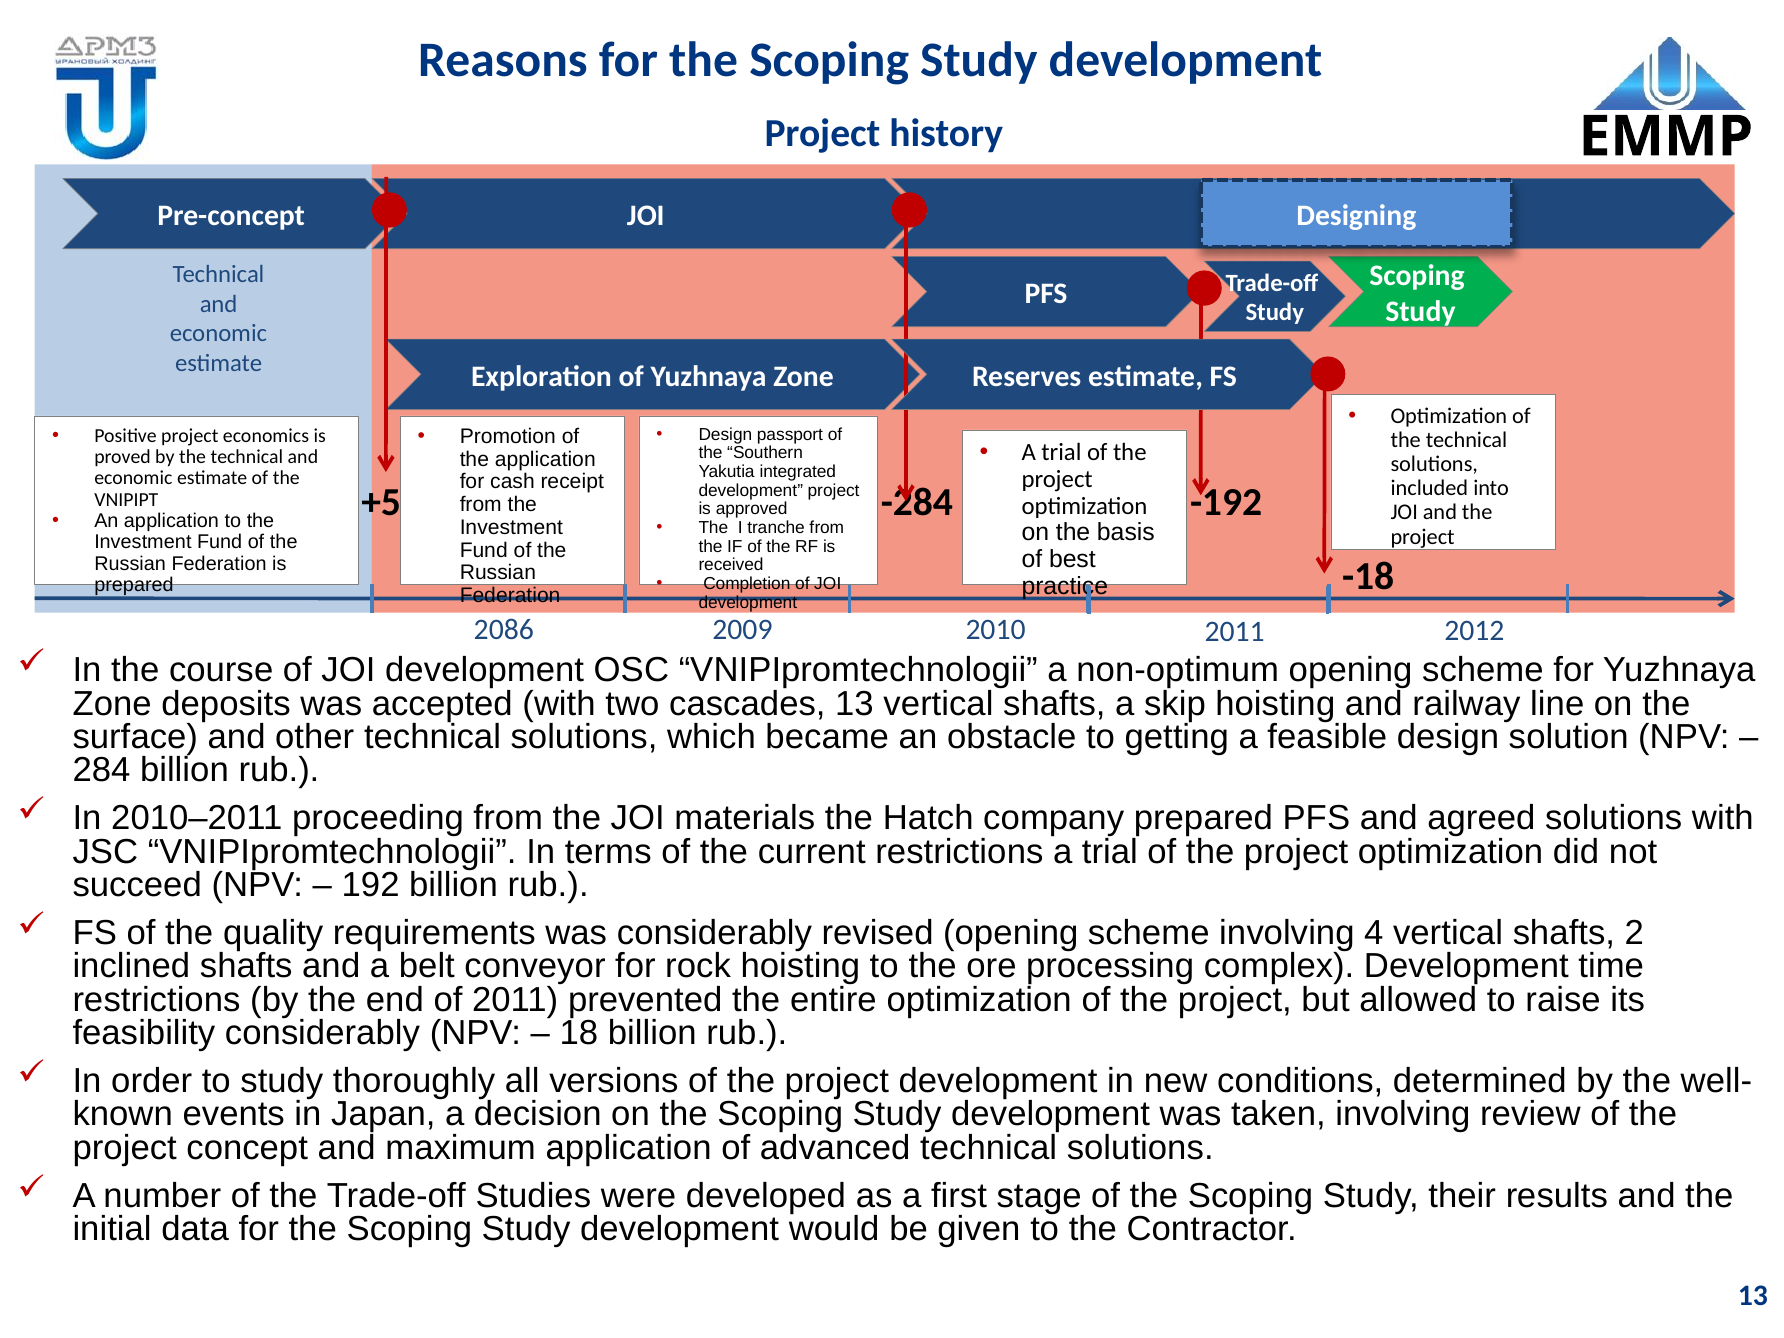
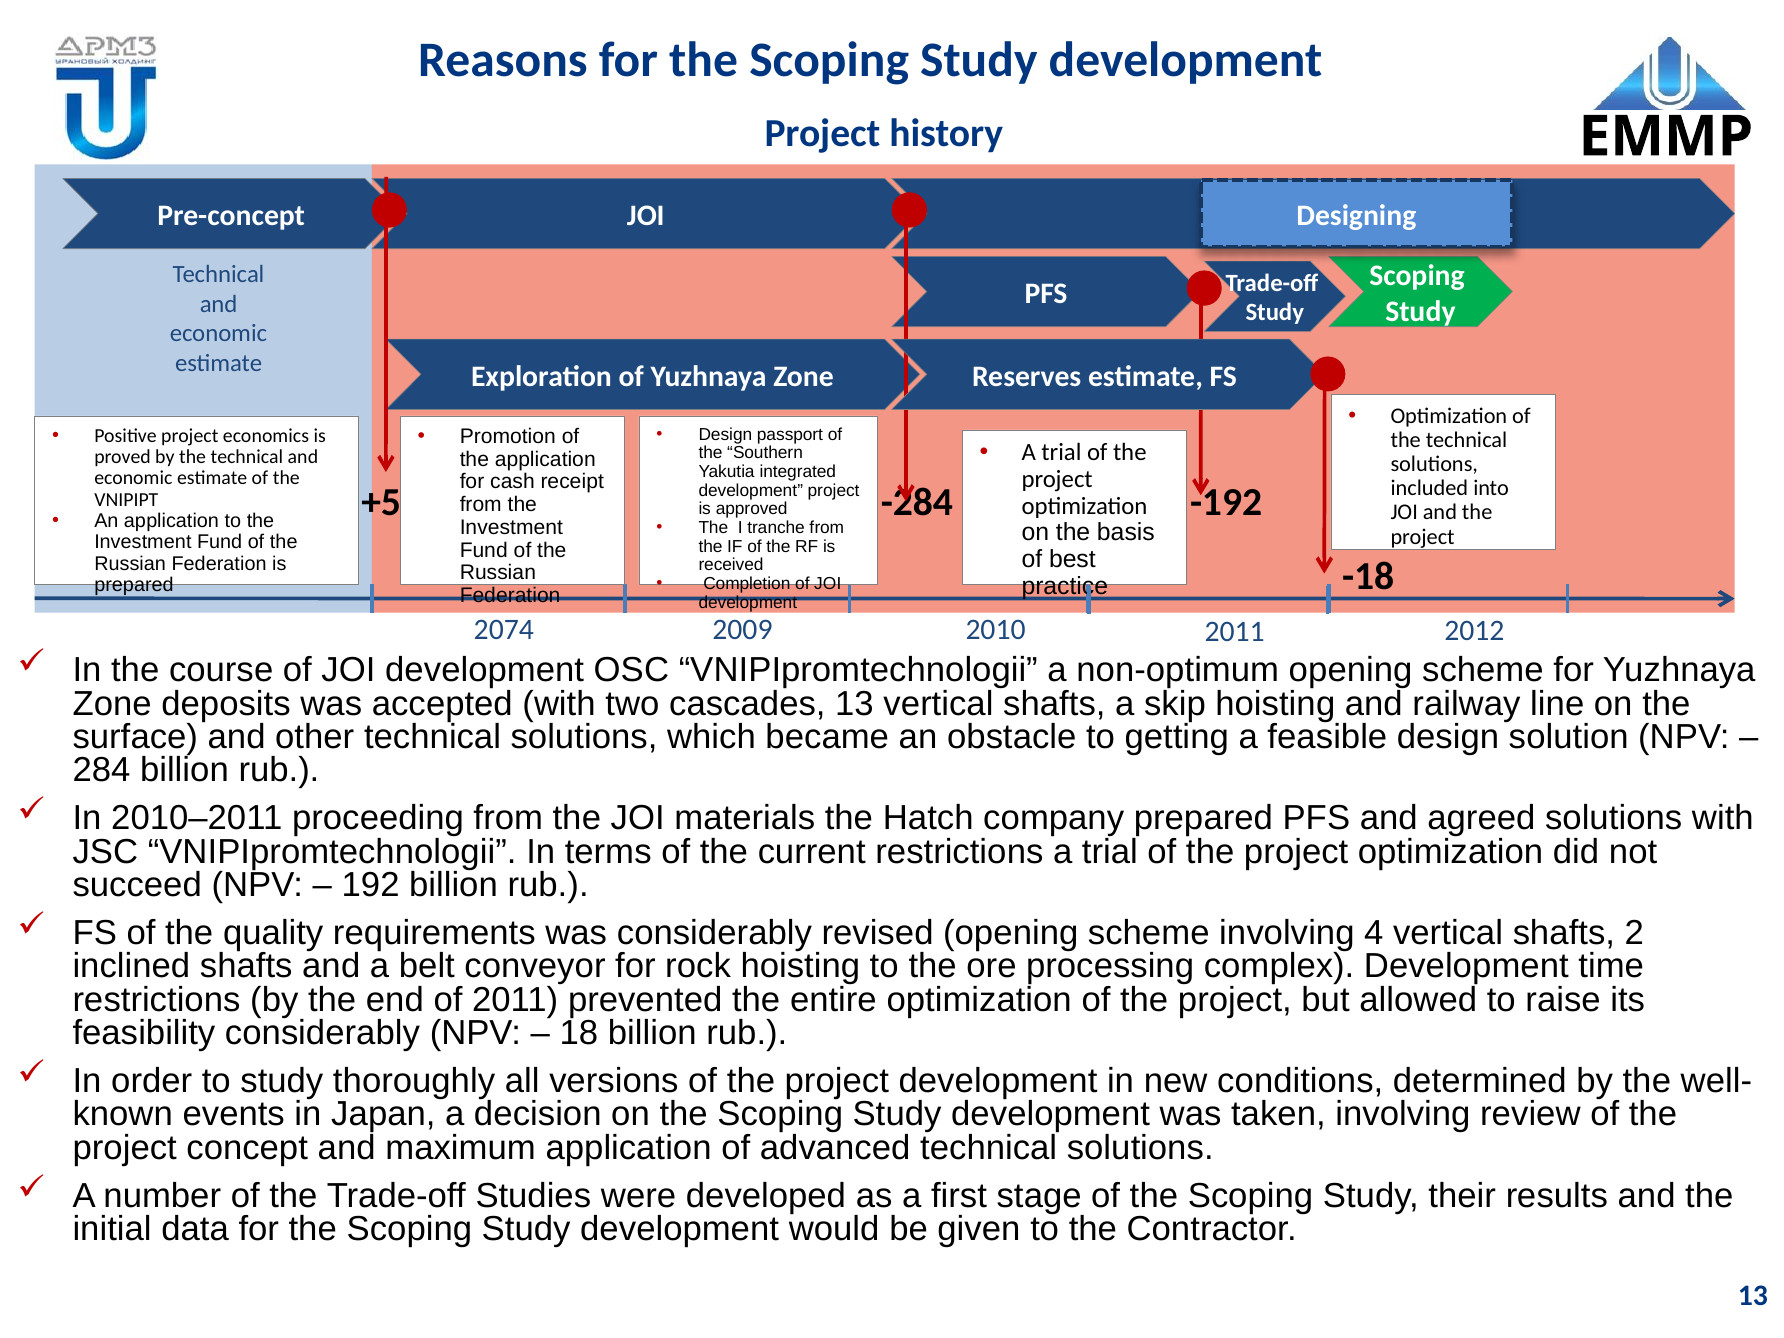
2086: 2086 -> 2074 (504, 630)
